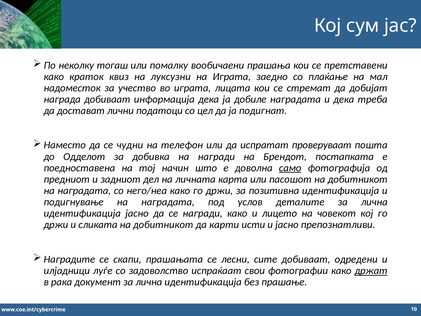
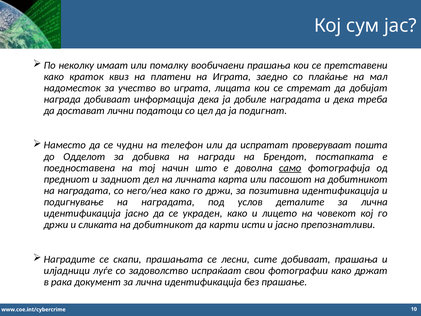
тогаш: тогаш -> имаат (112, 65)
луксузни: луксузни -> платени (171, 77)
се награди: награди -> украден (203, 213)
добиваат одредени: одредени -> прашања (356, 259)
држат underline: present -> none (371, 270)
